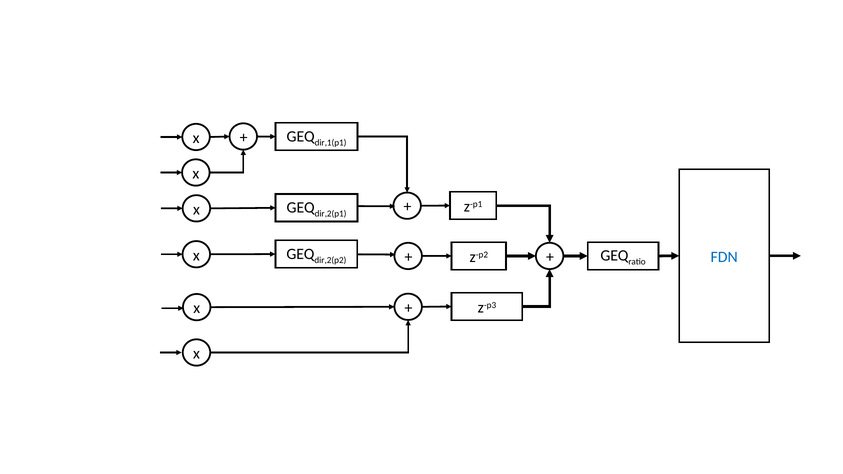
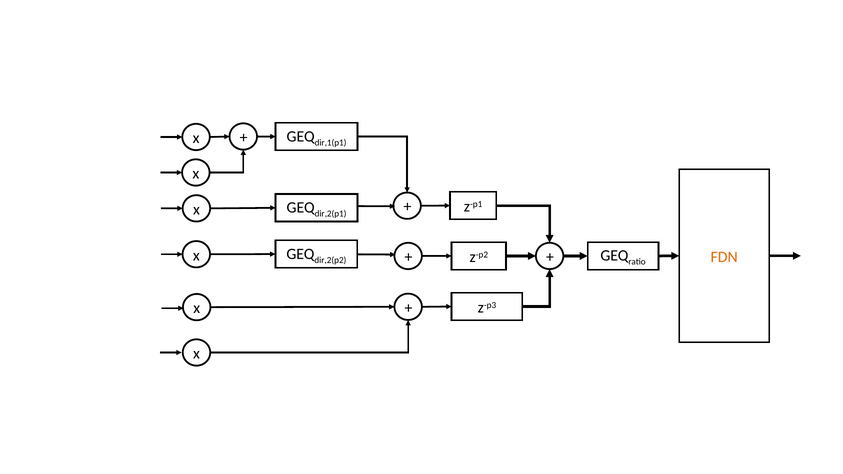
FDN colour: blue -> orange (724, 257)
